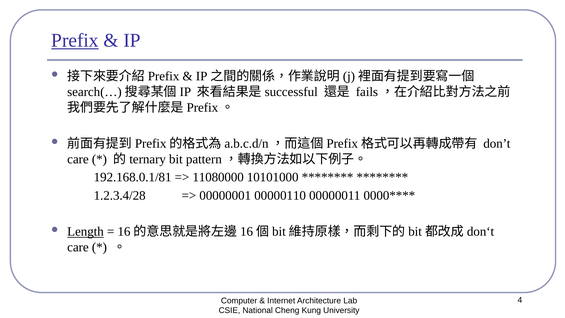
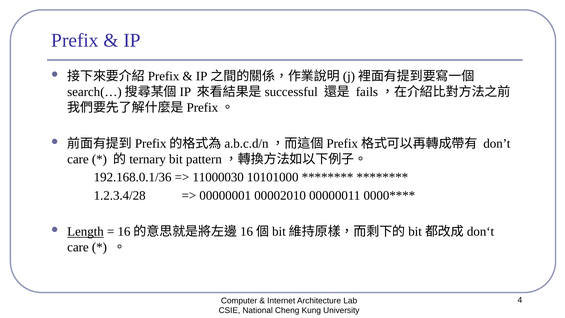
Prefix underline: present -> none (75, 40)
192.168.0.1/81: 192.168.0.1/81 -> 192.168.0.1/36 (133, 177)
11080000: 11080000 -> 11000030 (218, 177)
00000110: 00000110 -> 00002010 (280, 195)
